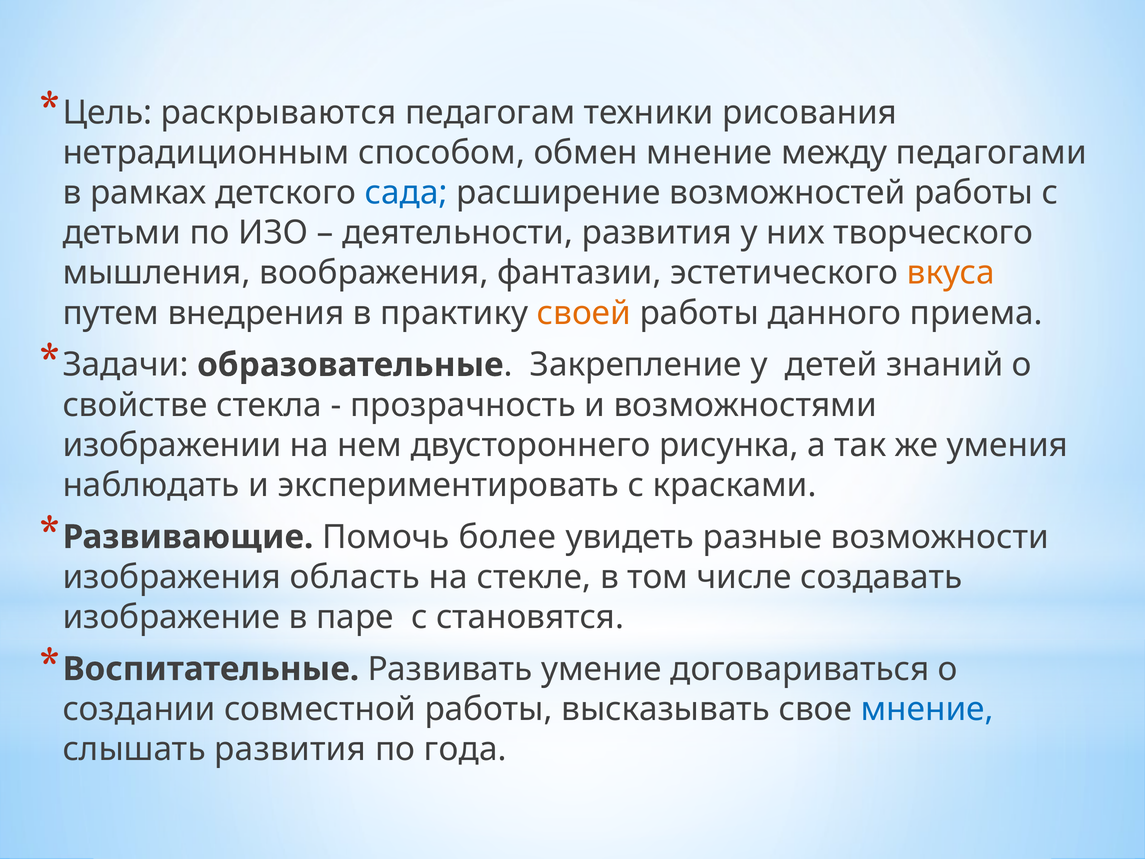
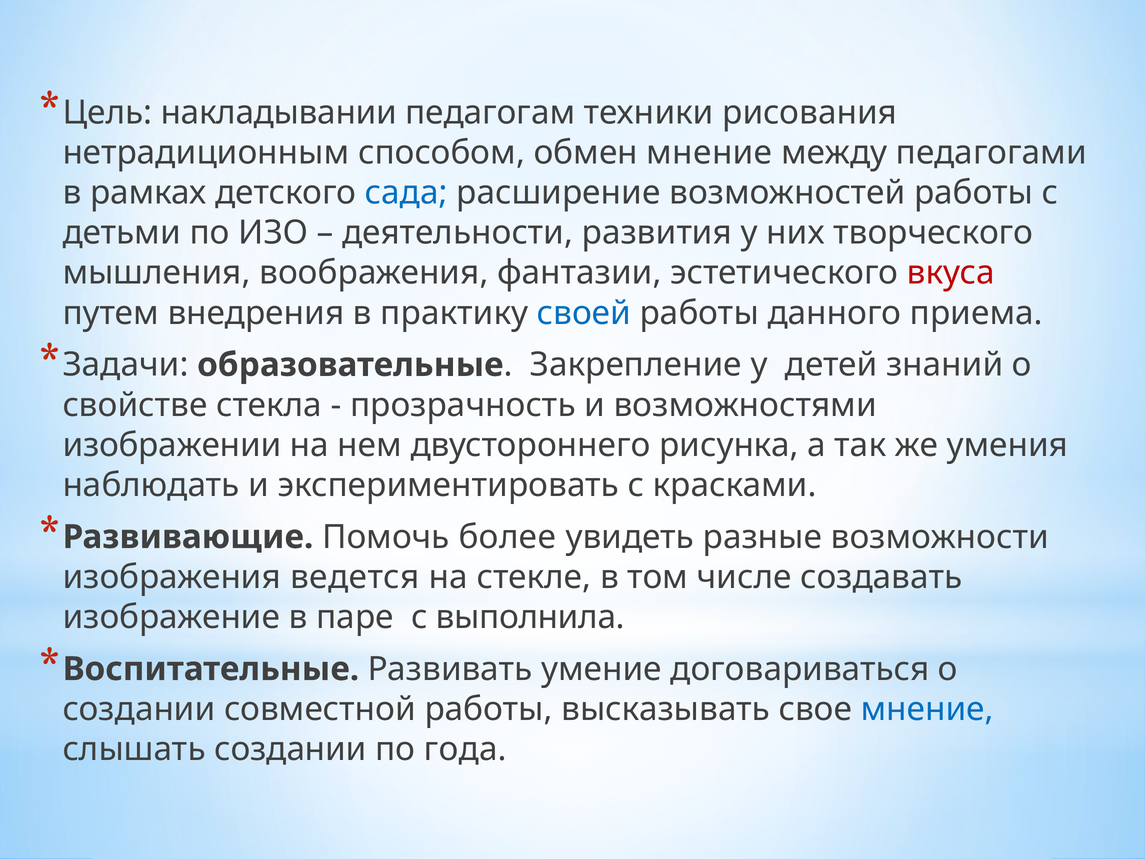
раскрываются: раскрываются -> накладывании (279, 113)
вкуса colour: orange -> red (951, 273)
своей colour: orange -> blue (584, 313)
область: область -> ведется (355, 577)
становятся: становятся -> выполнила (530, 617)
слышать развития: развития -> создании (291, 749)
